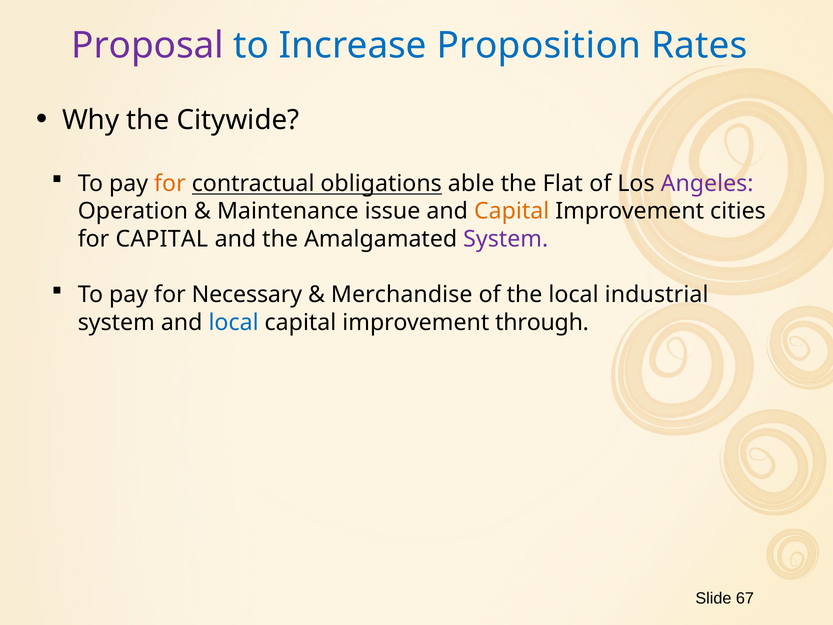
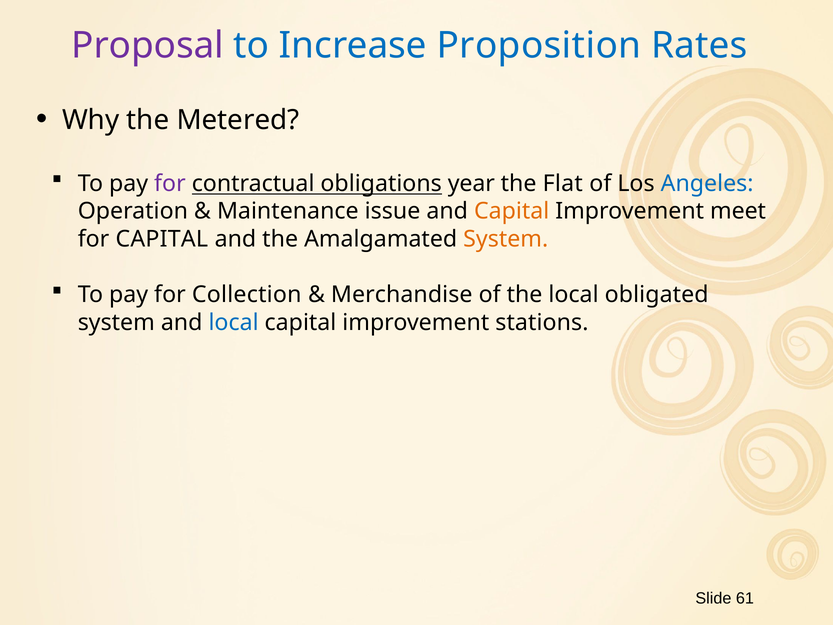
Citywide: Citywide -> Metered (238, 120)
for colour: orange -> purple (170, 183)
able: able -> year (471, 183)
Angeles colour: purple -> blue (707, 183)
cities: cities -> meet (738, 211)
System colour: purple -> orange (506, 239)
Necessary: Necessary -> Collection (247, 295)
industrial: industrial -> obligated (657, 295)
through: through -> stations (542, 322)
67: 67 -> 61 (745, 598)
